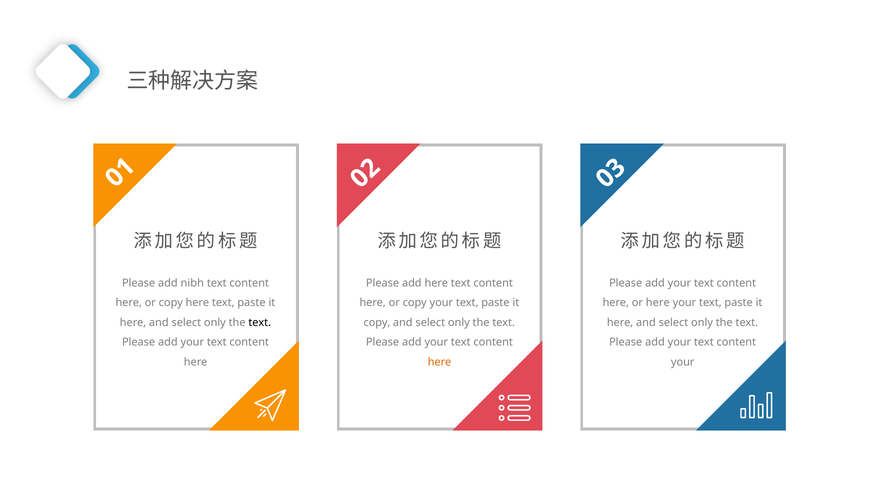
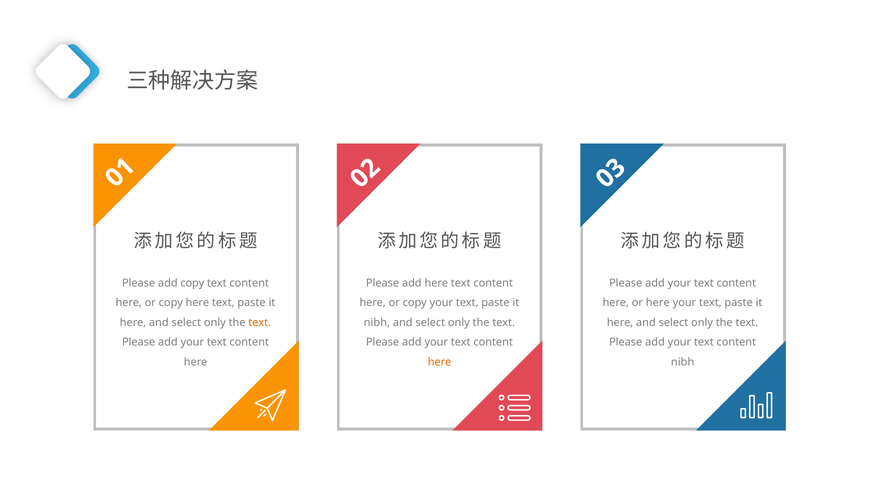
add nibh: nibh -> copy (192, 283)
text colour: black -> orange (260, 322)
copy: copy -> nibh (377, 322)
your: your -> nibh (683, 362)
